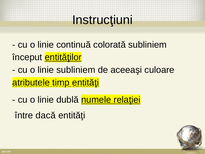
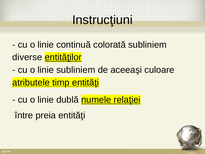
început: început -> diverse (27, 57)
dacă: dacă -> preia (46, 115)
